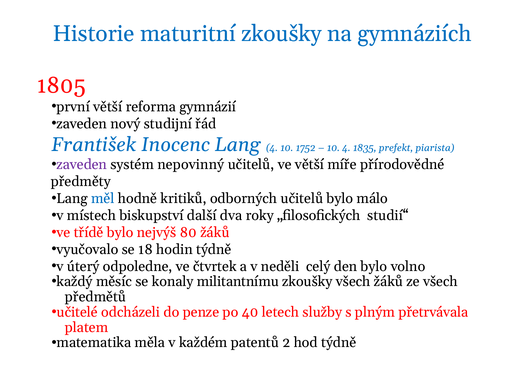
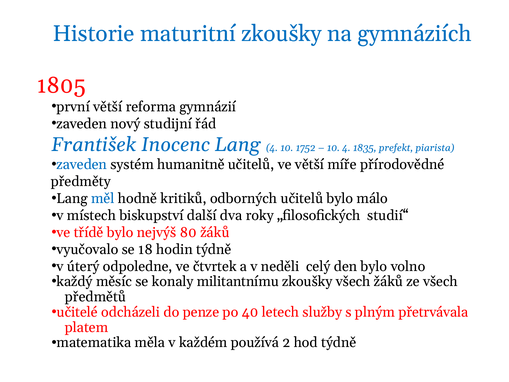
zaveden colour: purple -> blue (82, 164)
nepovinný: nepovinný -> humanitně (191, 164)
patentů: patentů -> používá (255, 342)
